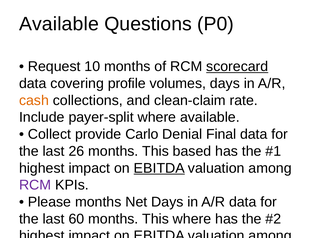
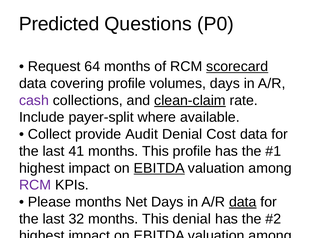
Available: Available -> Predicted (59, 24)
10: 10 -> 64 (92, 67)
cash colour: orange -> purple (34, 101)
clean-claim underline: none -> present (190, 101)
Carlo: Carlo -> Audit (142, 135)
Denial Final: Final -> Cost (221, 135)
26: 26 -> 41 (76, 152)
This based: based -> profile (192, 152)
data underline: none -> present (243, 202)
60: 60 -> 32 (76, 219)
This where: where -> denial (192, 219)
